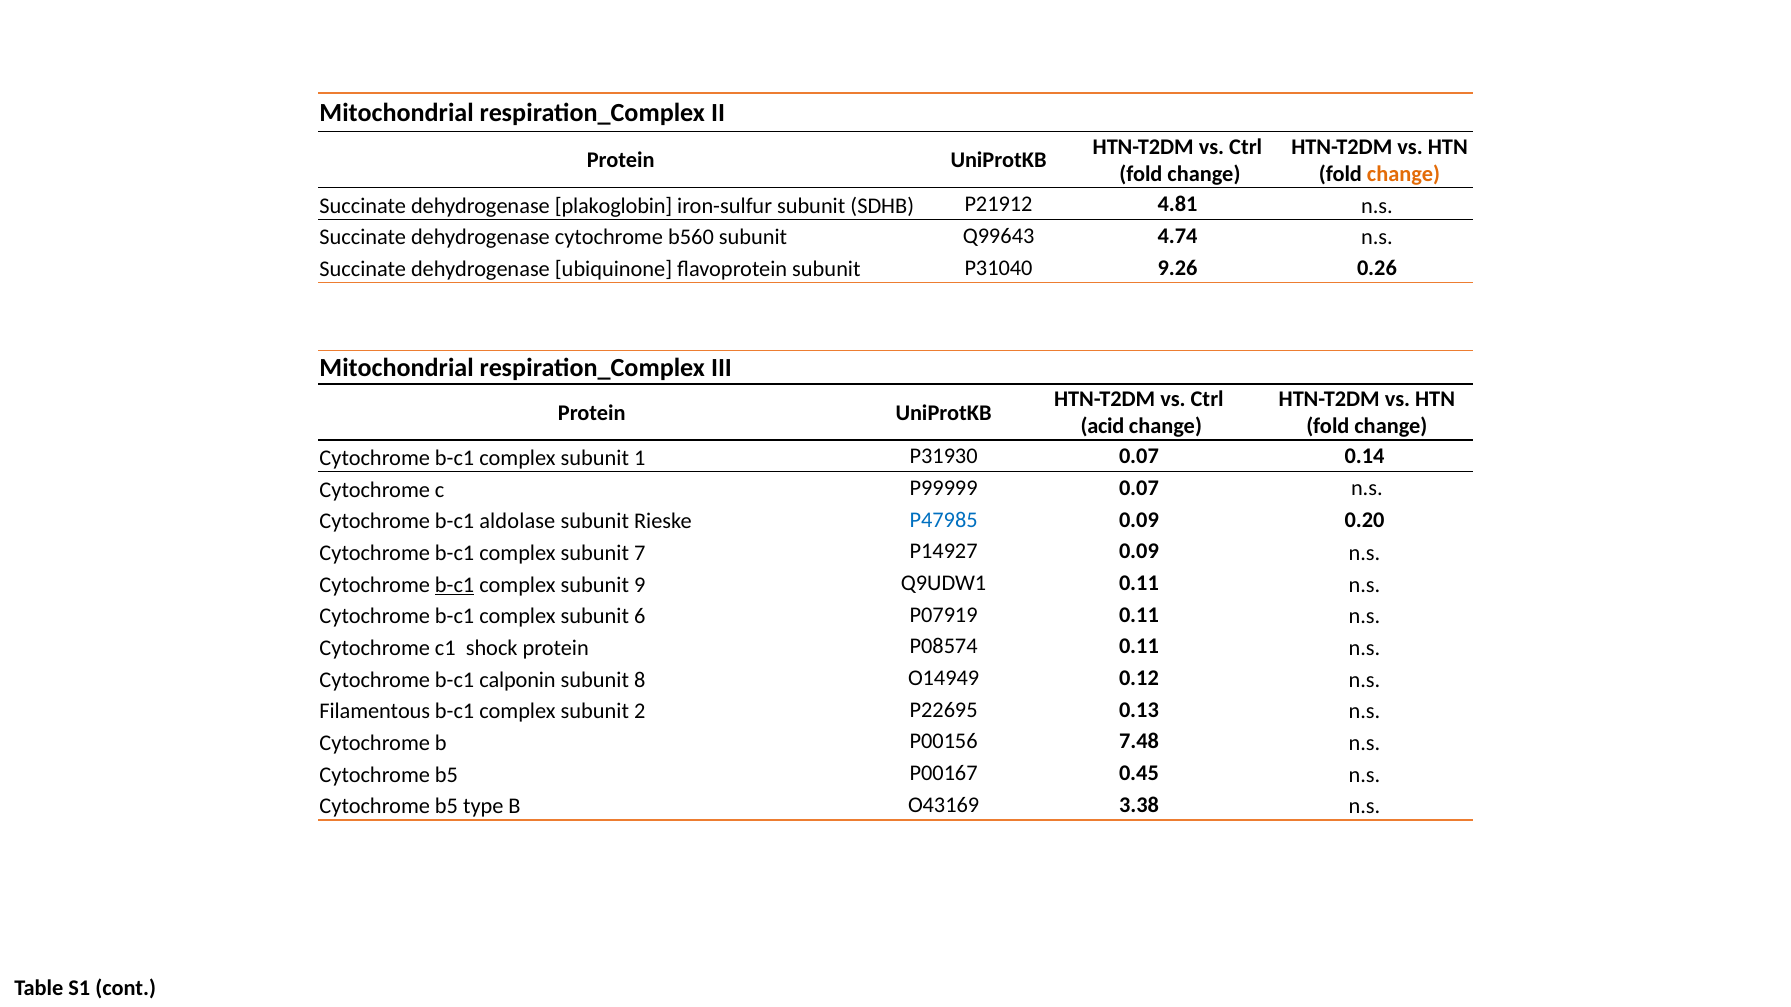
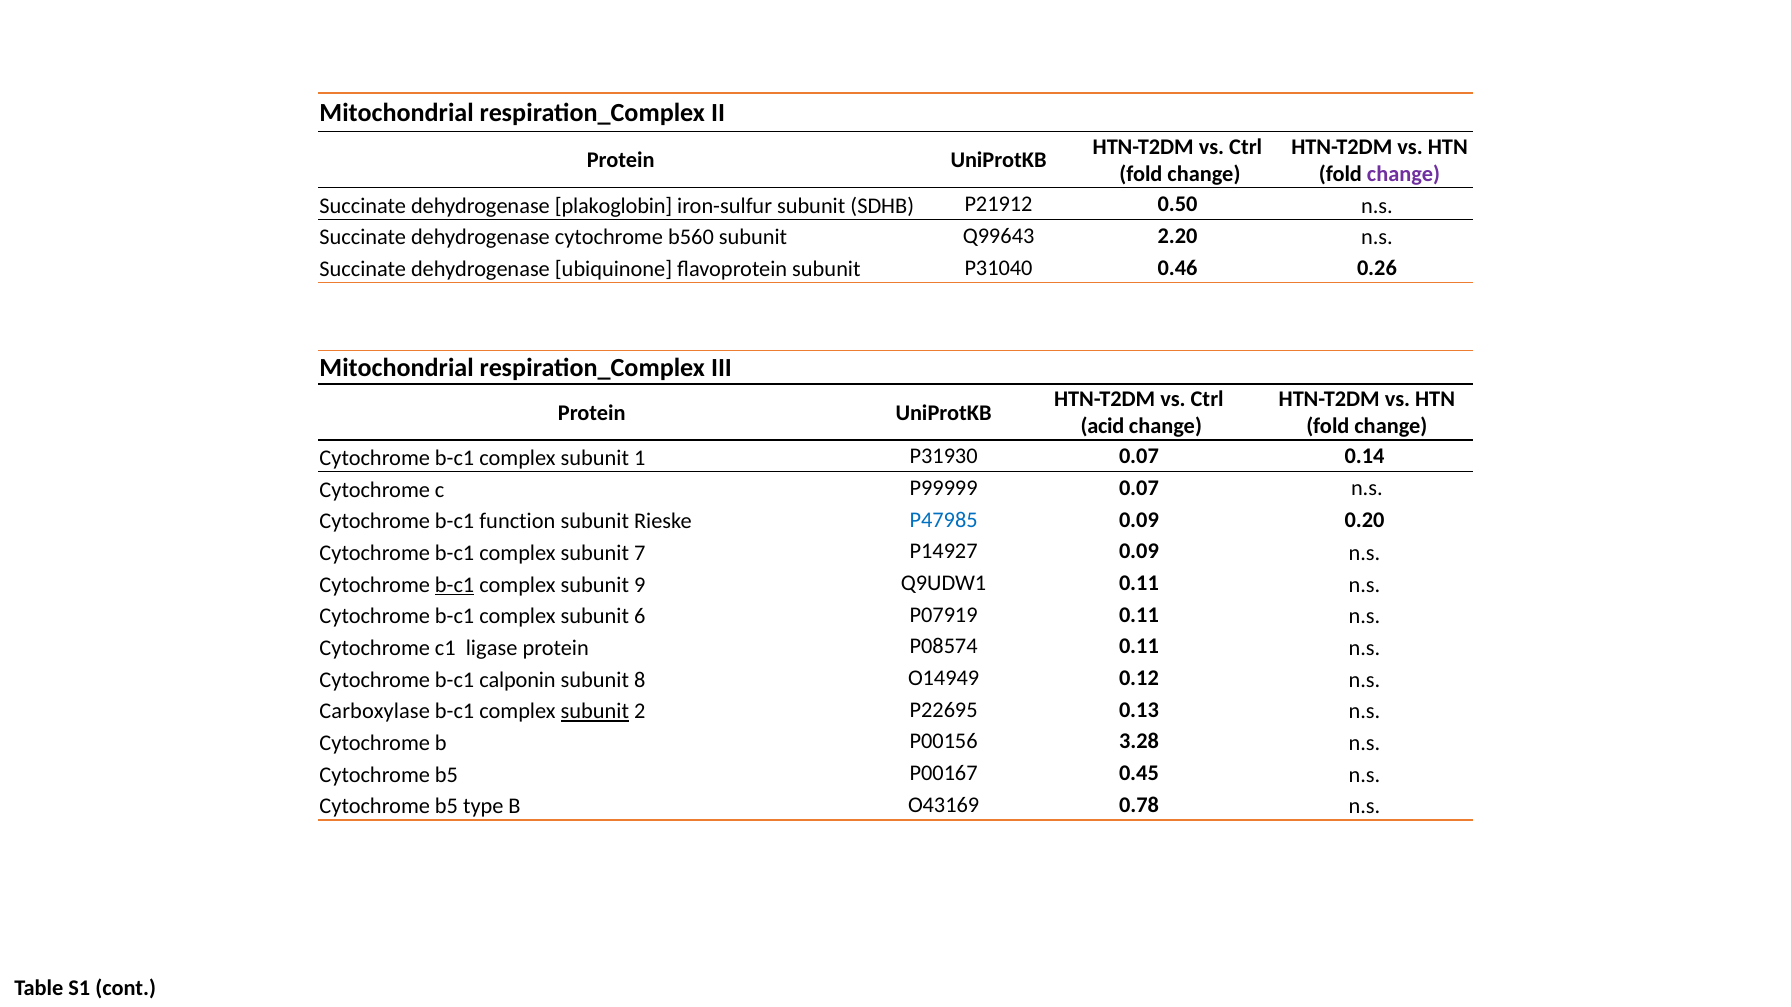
change colour: orange -> purple (1404, 174)
4.81: 4.81 -> 0.50 (1178, 204)
4.74: 4.74 -> 2.20 (1178, 236)
9.26: 9.26 -> 0.46 (1178, 268)
aldolase: aldolase -> function (517, 522)
shock: shock -> ligase (492, 648)
Filamentous: Filamentous -> Carboxylase (375, 712)
subunit underline: none -> present (595, 712)
7.48: 7.48 -> 3.28 (1139, 742)
3.38: 3.38 -> 0.78 (1139, 805)
